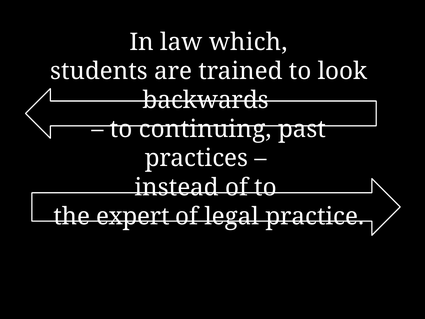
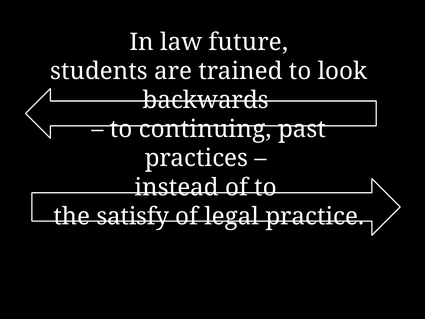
which: which -> future (248, 42)
expert: expert -> satisfy (133, 216)
